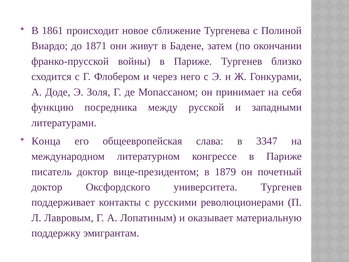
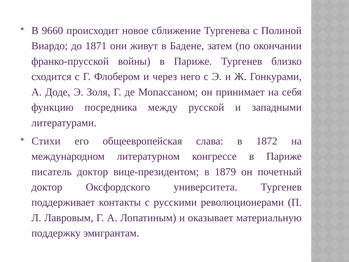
1861: 1861 -> 9660 (52, 31)
Конца: Конца -> Стихи (46, 141)
3347: 3347 -> 1872 (267, 141)
